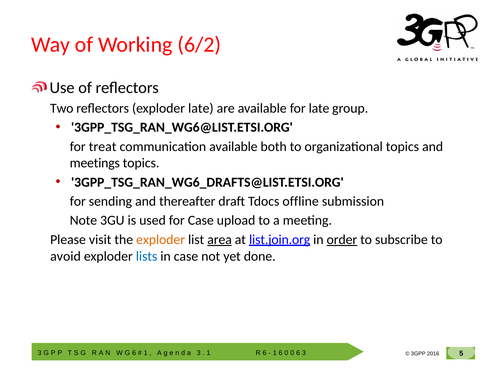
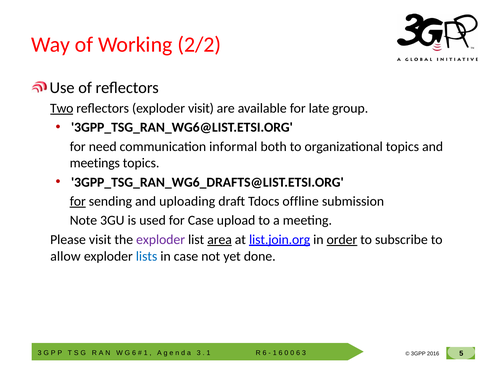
6/2: 6/2 -> 2/2 (199, 45)
Two underline: none -> present (62, 108)
exploder late: late -> visit (201, 108)
treat: treat -> need (103, 147)
communication available: available -> informal (233, 147)
for underline: none -> present (78, 201)
thereafter: thereafter -> uploading (187, 201)
exploder colour: orange -> purple (161, 240)
avoid: avoid -> allow (65, 256)
